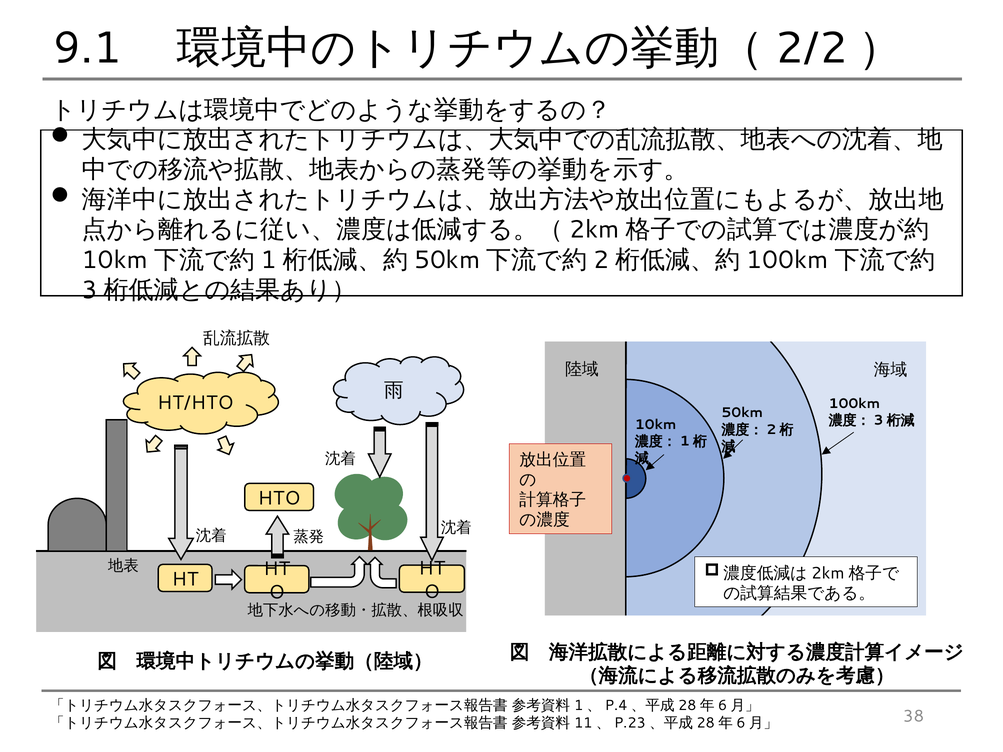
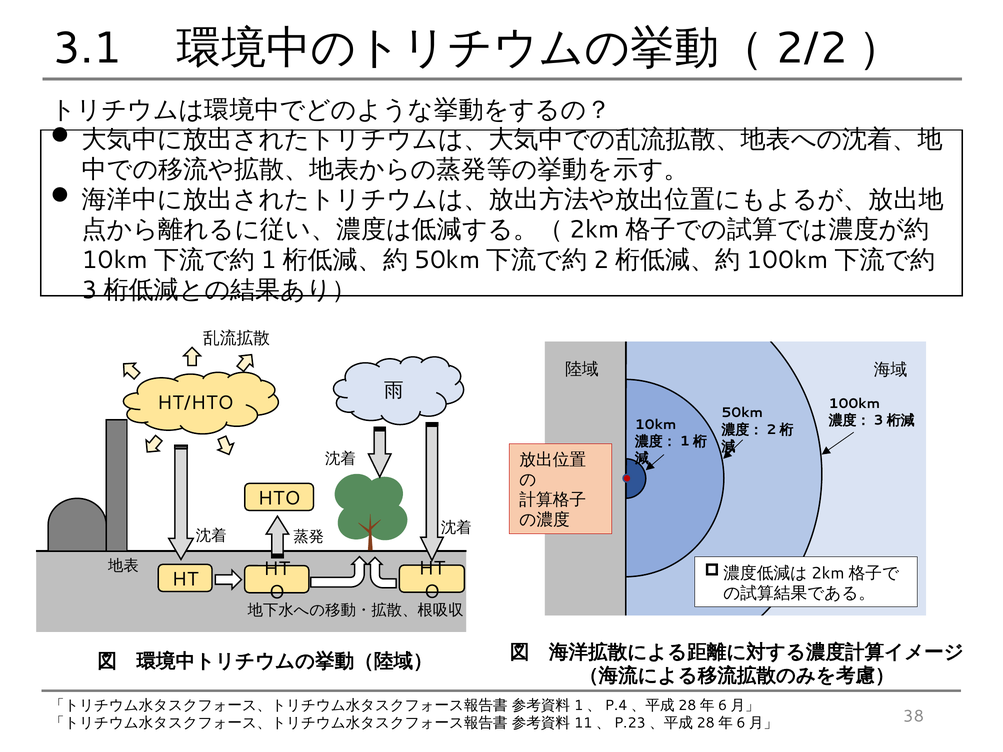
9.1: 9.1 -> 3.1 (87, 48)
